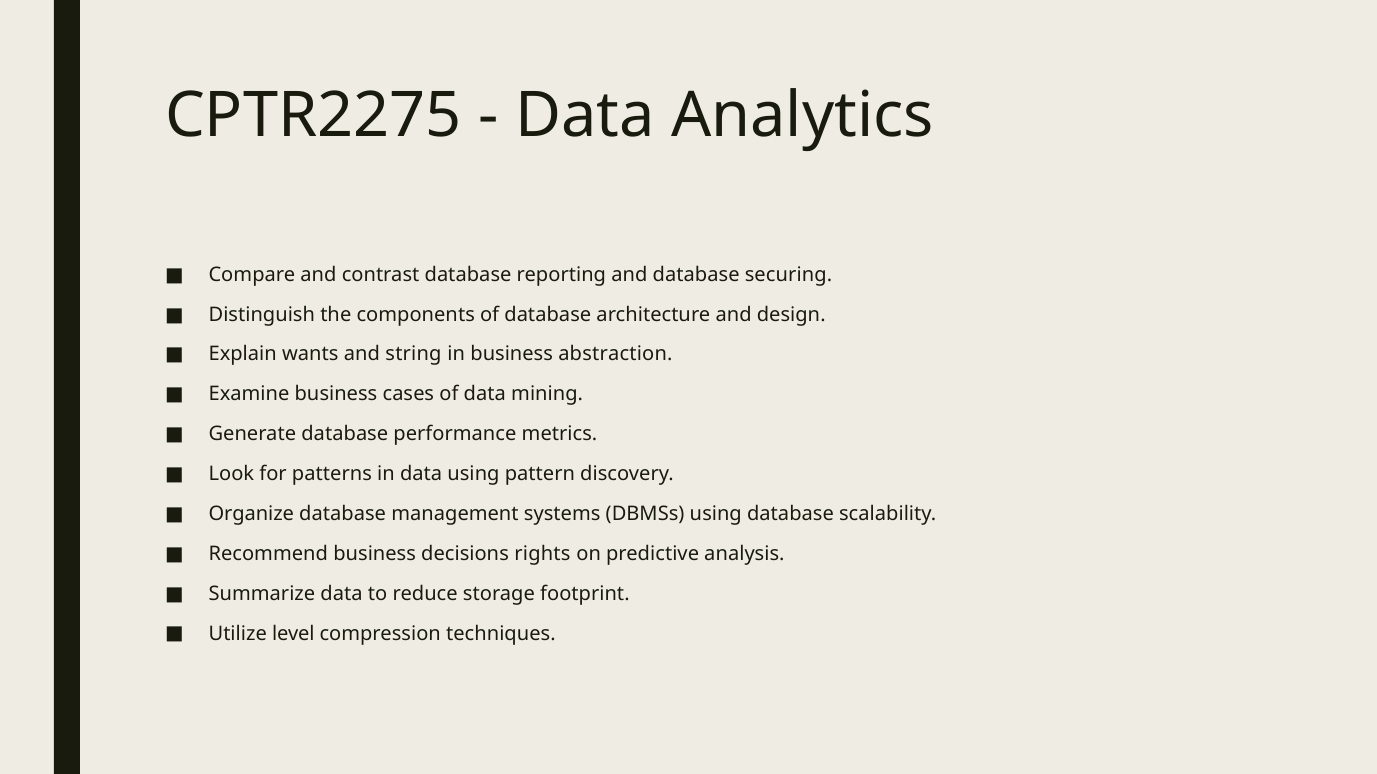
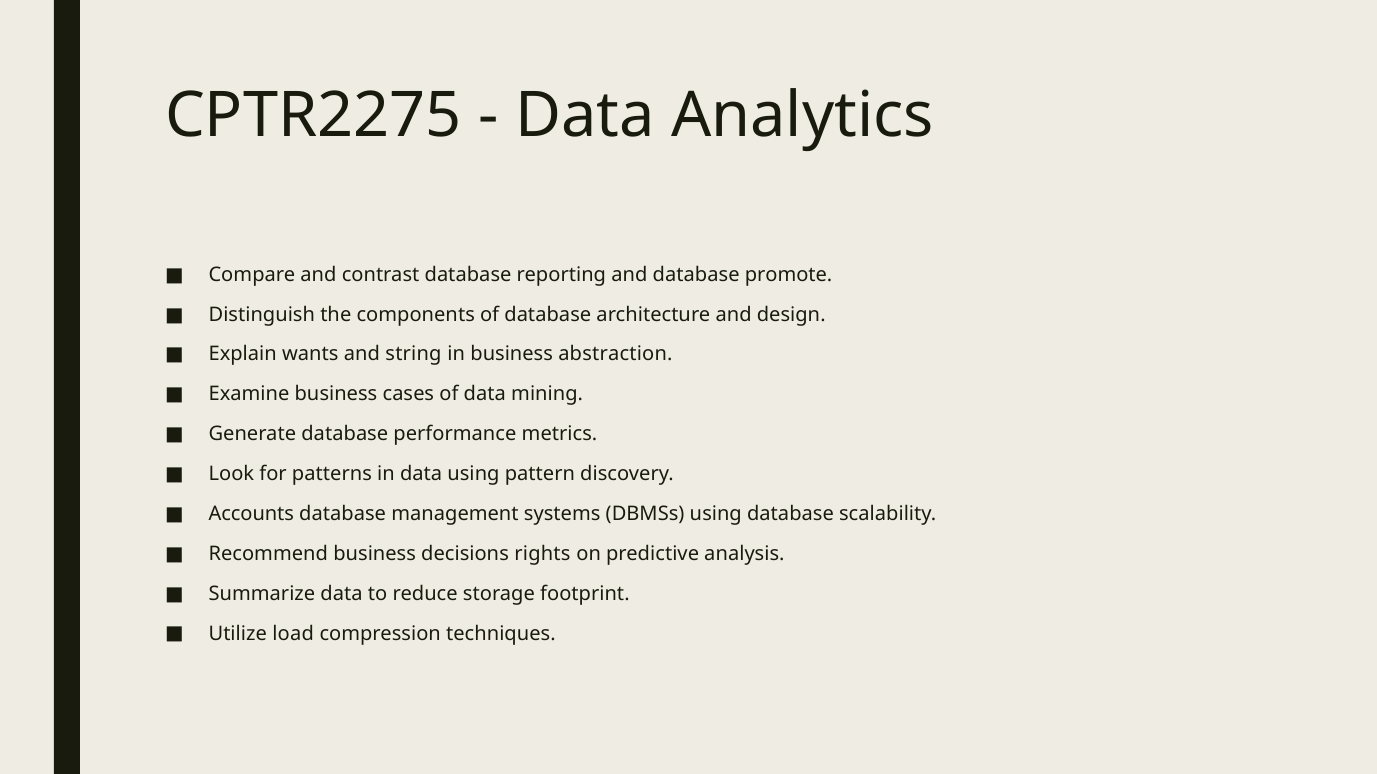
securing: securing -> promote (789, 275)
Organize: Organize -> Accounts (251, 514)
level: level -> load (293, 634)
